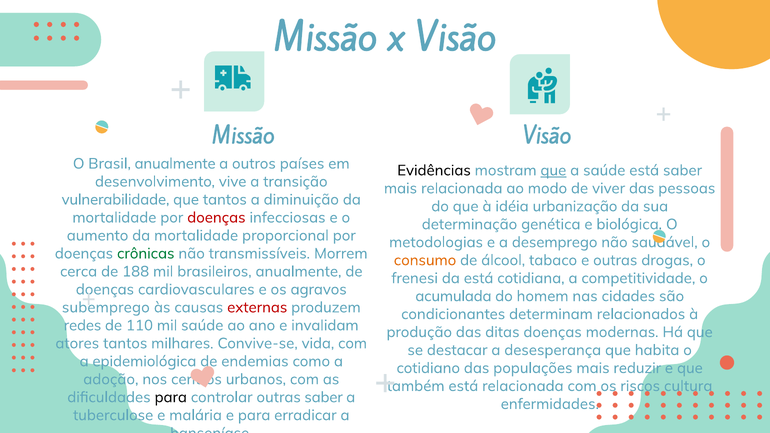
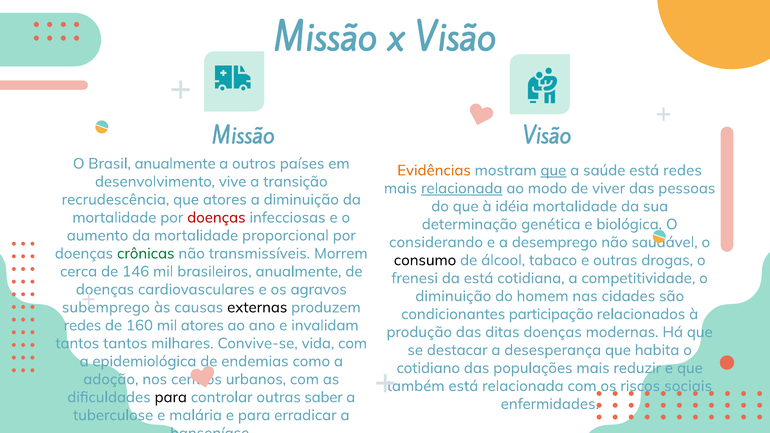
Evidências colour: black -> orange (434, 170)
está saber: saber -> redes (682, 170)
relacionada underline: none -> present (462, 188)
vulnerabilidade: vulnerabilidade -> recrudescência (115, 200)
que tantos: tantos -> atores (225, 200)
idéia urbanização: urbanização -> mortalidade (575, 206)
metodologias: metodologias -> considerando (436, 242)
consumo colour: orange -> black (425, 260)
188: 188 -> 146 (136, 272)
acumulada: acumulada -> diminuição (453, 296)
externas colour: red -> black (257, 308)
determinam: determinam -> participação (551, 314)
110: 110 -> 160 (139, 325)
mil saúde: saúde -> atores (202, 325)
atores: atores -> tantos (77, 343)
cultura: cultura -> sociais (688, 386)
